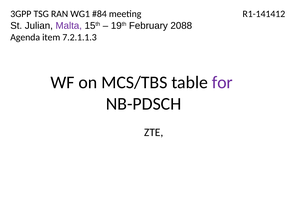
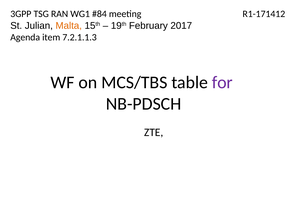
R1-141412: R1-141412 -> R1-171412 (264, 14)
Malta colour: purple -> orange (69, 26)
2088: 2088 -> 2017 (181, 26)
